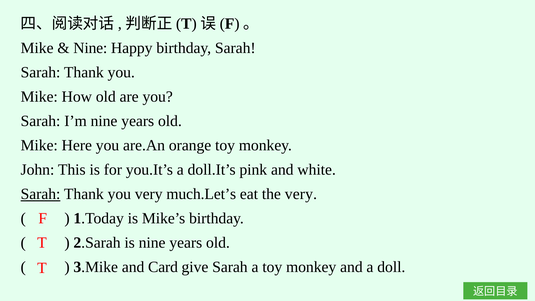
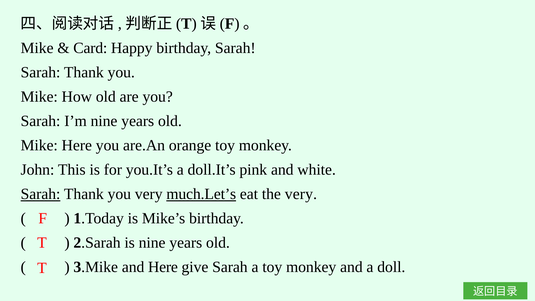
Nine: Nine -> Card (90, 48)
much.Let’s underline: none -> present (201, 194)
and Card: Card -> Here (163, 267)
